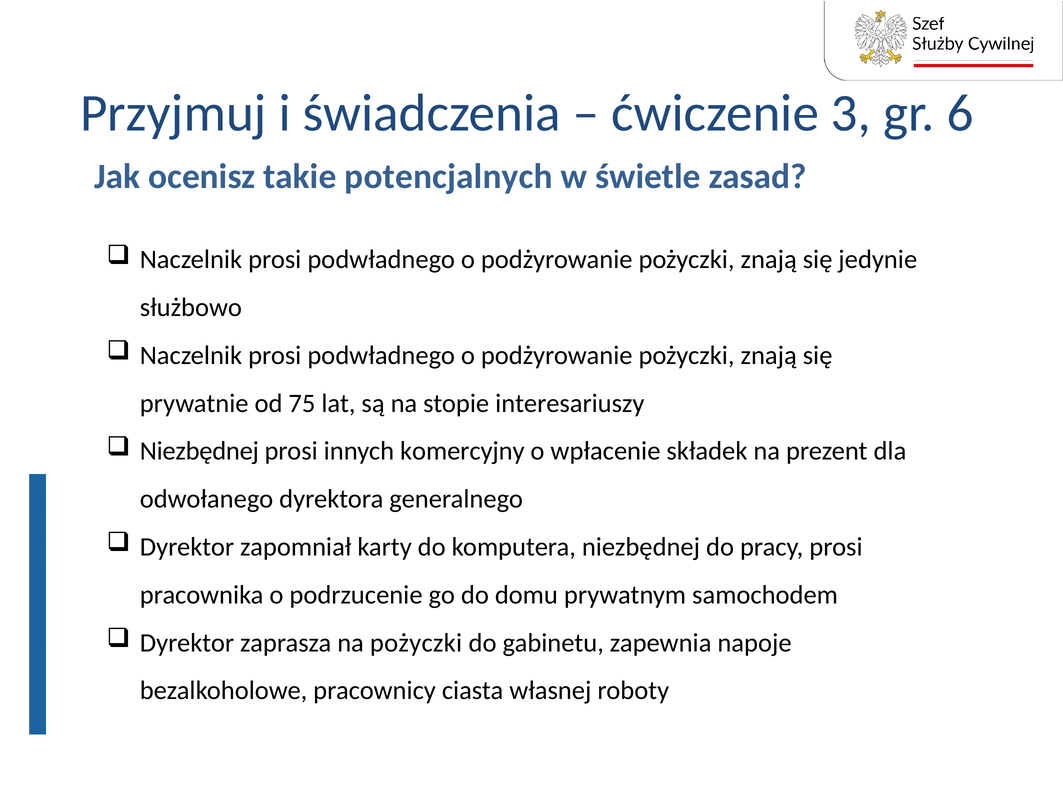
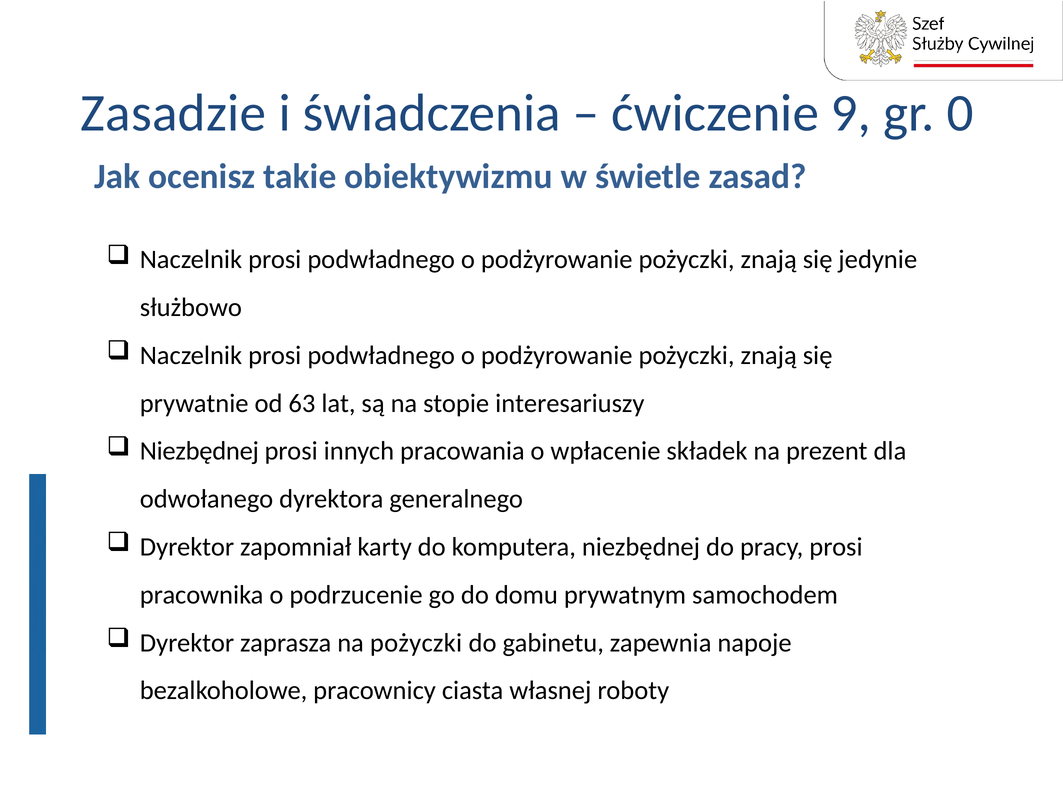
Przyjmuj: Przyjmuj -> Zasadzie (173, 113)
3: 3 -> 9 (851, 113)
6: 6 -> 0 (960, 113)
potencjalnych: potencjalnych -> obiektywizmu (449, 176)
75: 75 -> 63 (302, 403)
komercyjny: komercyjny -> pracowania (462, 451)
